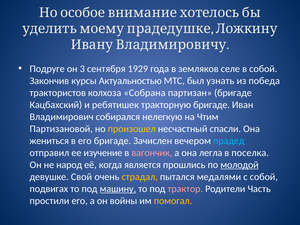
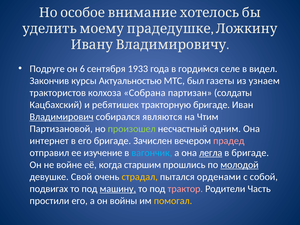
3: 3 -> 6 (82, 69)
1929: 1929 -> 1933 (138, 69)
земляков: земляков -> гордимся (198, 69)
в собой: собой -> видел (263, 69)
узнать: узнать -> газеты (220, 81)
победа: победа -> узнаем (264, 81)
партизан бригаде: бригаде -> солдаты (233, 93)
Владимирович underline: none -> present (62, 117)
нелегкую: нелегкую -> являются (162, 117)
произошел colour: yellow -> light green (132, 129)
спасли: спасли -> одним (225, 129)
жениться: жениться -> интернет (49, 141)
прадед colour: light blue -> pink (229, 141)
вагончик colour: pink -> light blue (152, 153)
легла underline: none -> present (211, 153)
в поселка: поселка -> бригаде (250, 153)
народ: народ -> войне (69, 165)
является: является -> старшим (143, 165)
медалями: медалями -> орденами (219, 177)
